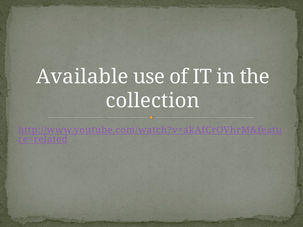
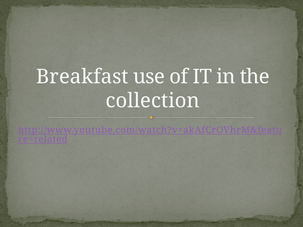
Available: Available -> Breakfast (82, 77)
